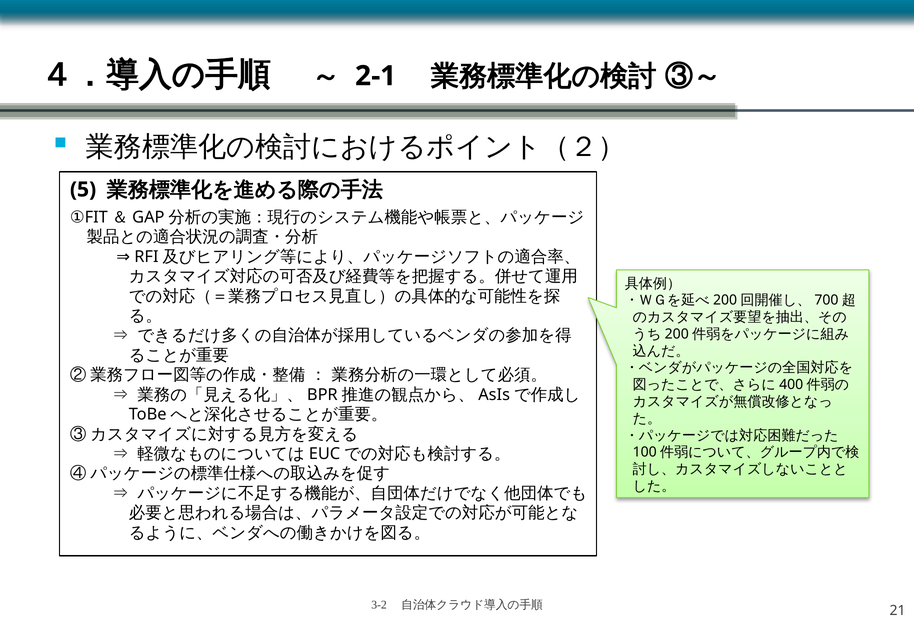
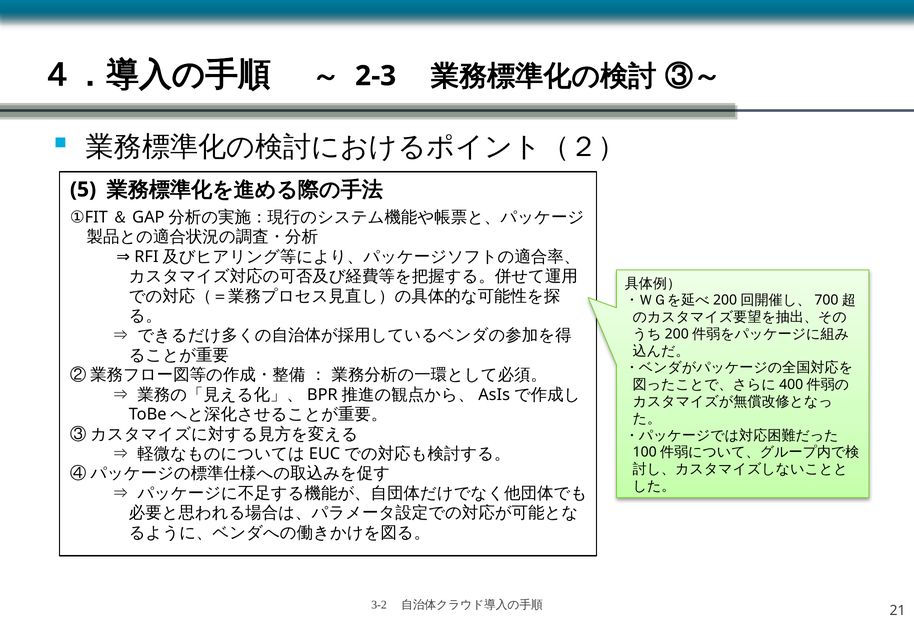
2-1: 2-1 -> 2-3 (376, 76)
